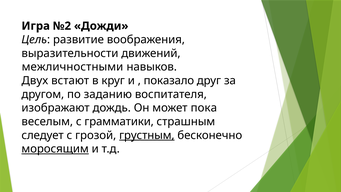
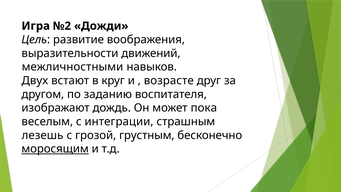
показало: показало -> возрасте (169, 81)
грамматики: грамматики -> интеграции (119, 122)
следует: следует -> лезешь (43, 135)
грустным underline: present -> none (147, 135)
